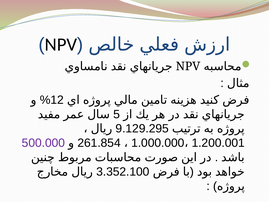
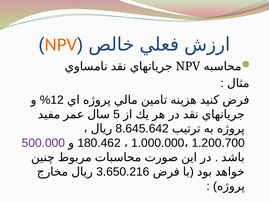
NPV colour: black -> orange (61, 44)
9.129.295: 9.129.295 -> 8.645.642 (142, 128)
261.854: 261.854 -> 180.462 (99, 143)
1.200.001: 1.200.001 -> 1.200.700 (218, 143)
3.352.100: 3.352.100 -> 3.650.216 (123, 172)
